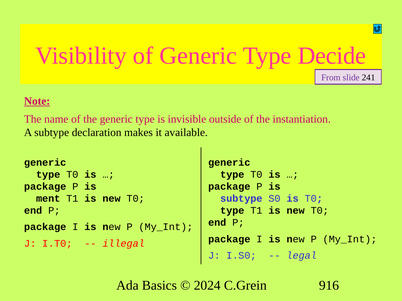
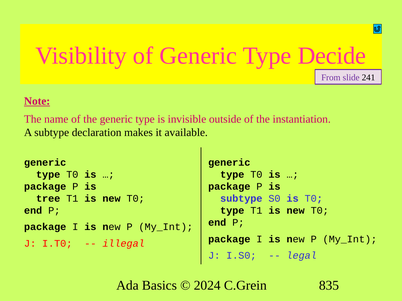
ment: ment -> tree (48, 199)
916: 916 -> 835 (329, 286)
